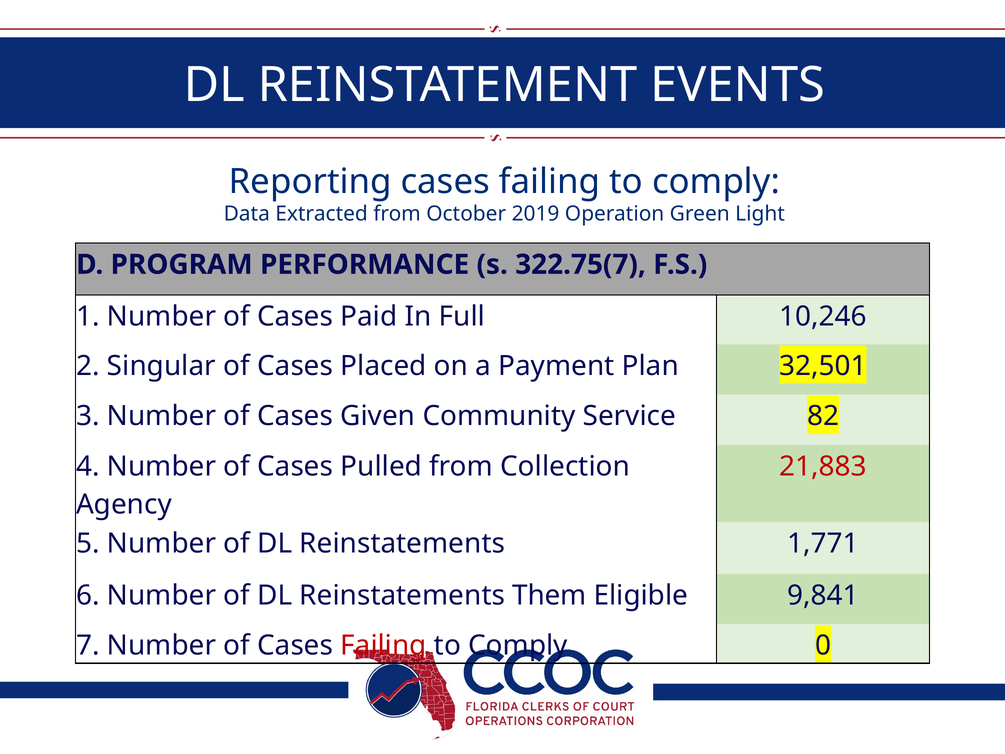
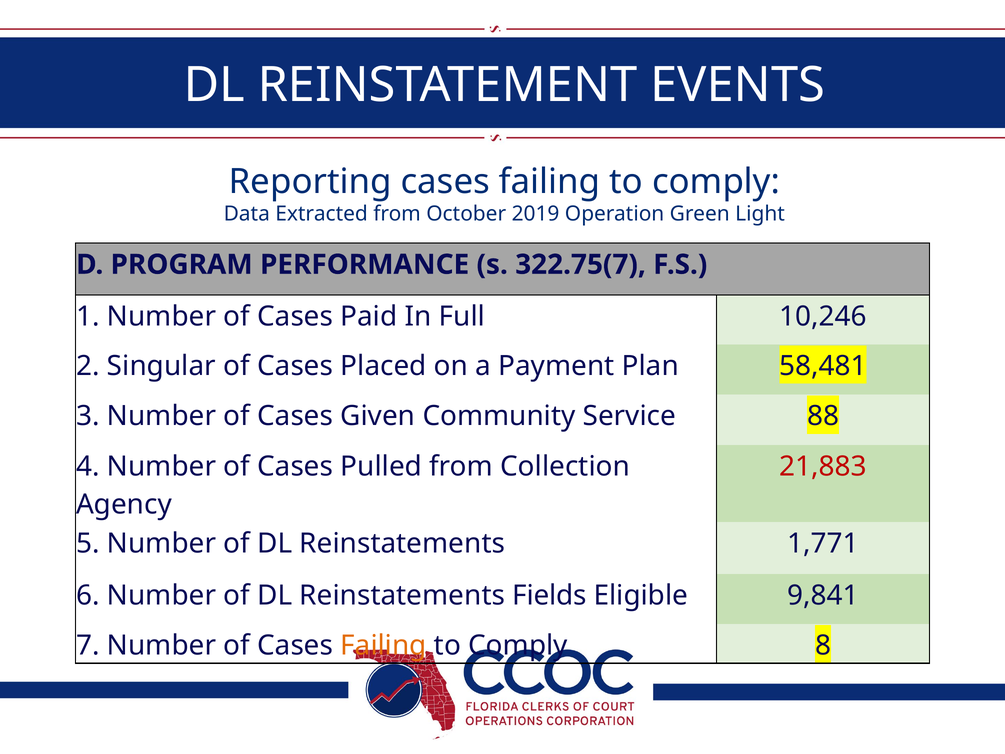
32,501: 32,501 -> 58,481 (823, 366)
82: 82 -> 88 (823, 416)
Them: Them -> Fields (549, 595)
Failing colour: red -> orange (383, 645)
0: 0 -> 8 (823, 645)
